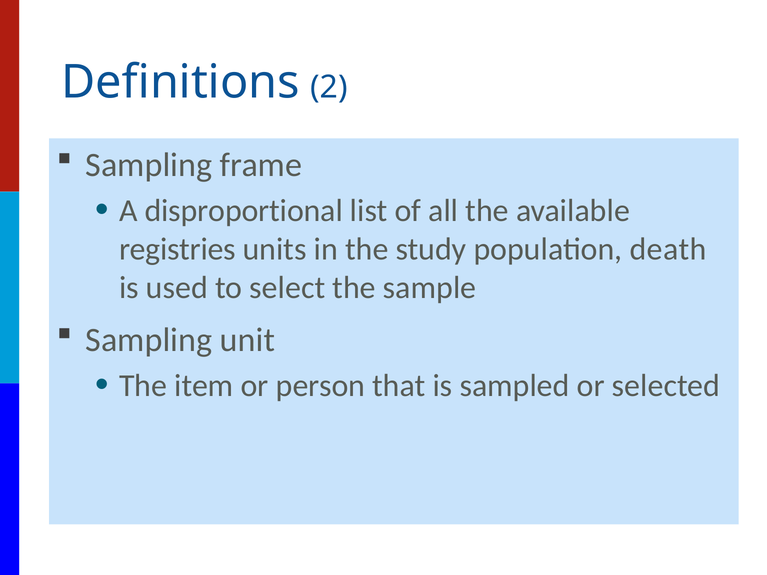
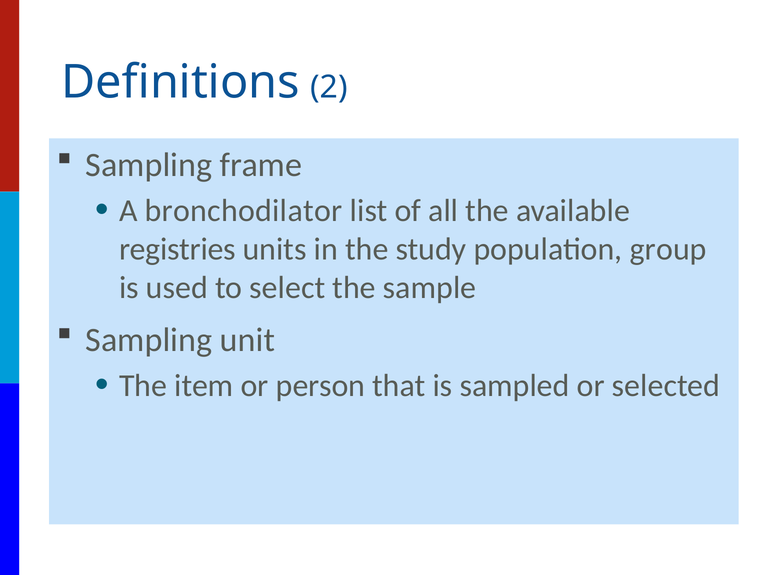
disproportional: disproportional -> bronchodilator (244, 211)
death: death -> group (668, 249)
